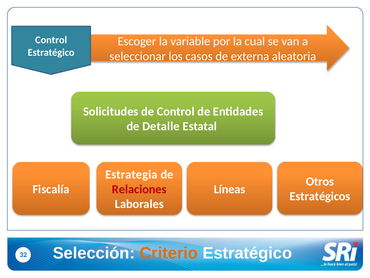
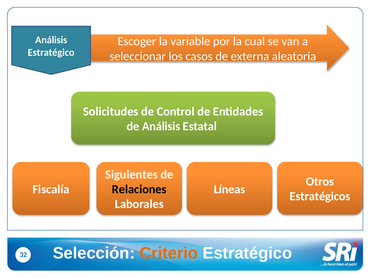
Control: Control -> Análisis (51, 40)
de Detalle: Detalle -> Análisis (161, 126)
Estrategia: Estrategia -> Siguientes (131, 174)
Relaciones colour: red -> black (139, 189)
